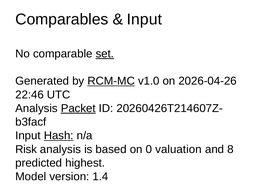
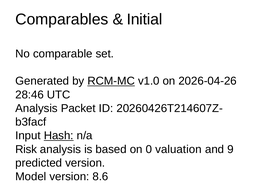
Input: Input -> Initial (144, 19)
set underline: present -> none (105, 54)
22:46: 22:46 -> 28:46 (30, 95)
Packet underline: present -> none (78, 108)
8: 8 -> 9 (230, 149)
predicted highest: highest -> version (85, 163)
1.4: 1.4 -> 8.6 (100, 177)
